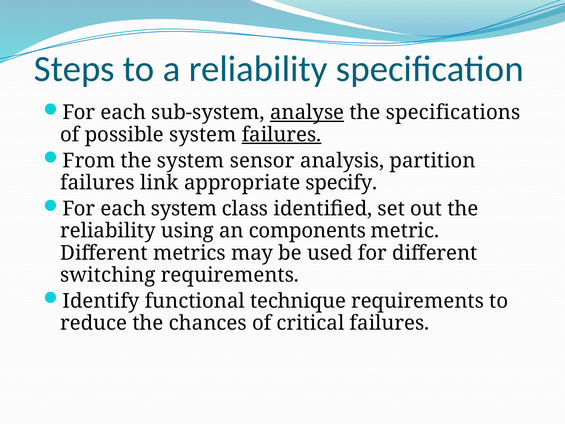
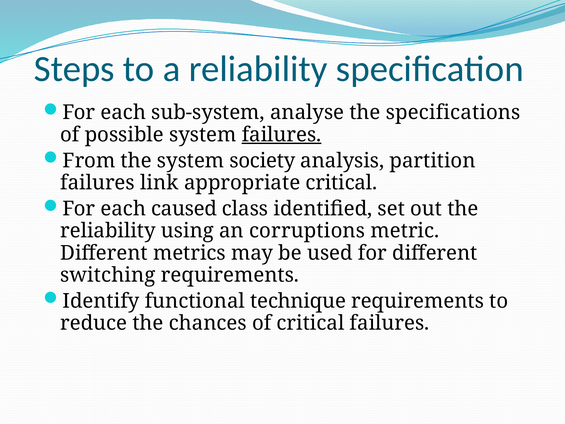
analyse underline: present -> none (307, 113)
sensor: sensor -> society (262, 161)
appropriate specify: specify -> critical (341, 183)
each system: system -> caused (184, 209)
components: components -> corruptions (307, 231)
